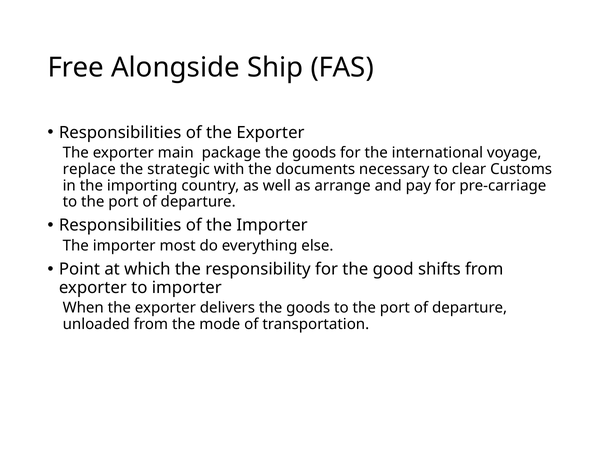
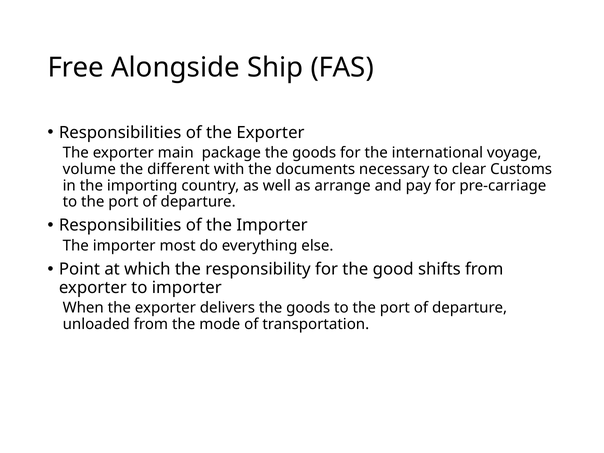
replace: replace -> volume (89, 169)
strategic: strategic -> different (178, 169)
